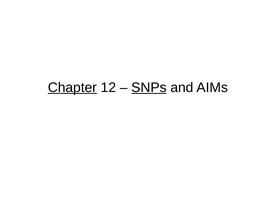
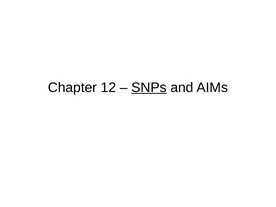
Chapter underline: present -> none (72, 87)
